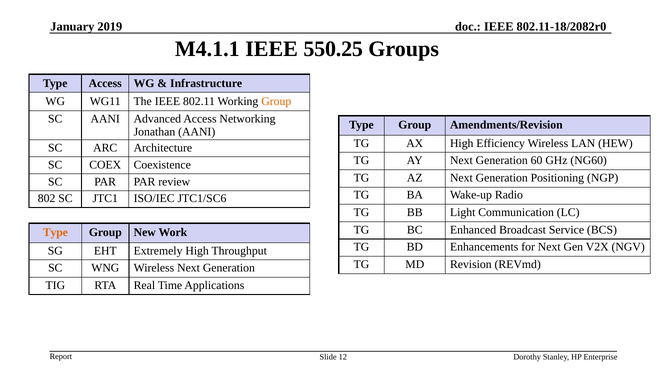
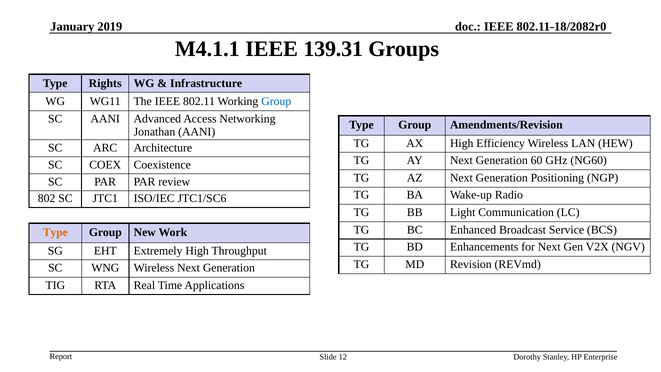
550.25: 550.25 -> 139.31 (333, 49)
Type Access: Access -> Rights (105, 83)
Group colour: orange -> blue (276, 101)
